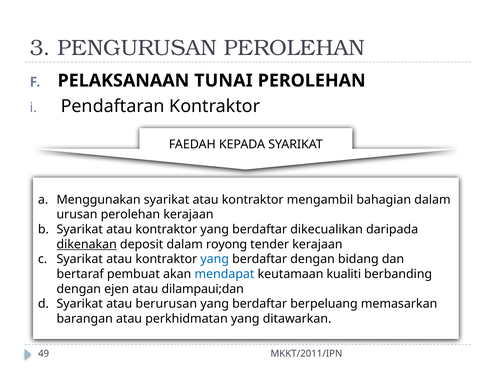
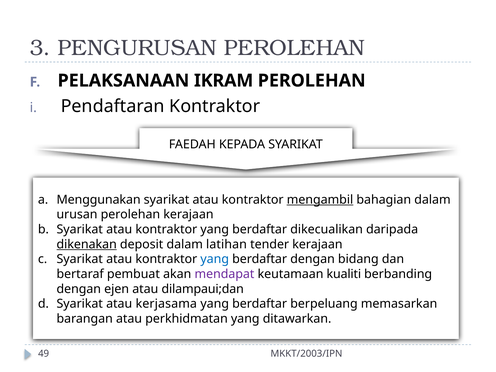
TUNAI: TUNAI -> IKRAM (224, 81)
mengambil underline: none -> present (320, 200)
royong: royong -> latihan (226, 244)
mendapat colour: blue -> purple (224, 274)
berurusan: berurusan -> kerjasama (166, 304)
MKKT/2011/IPN: MKKT/2011/IPN -> MKKT/2003/IPN (306, 354)
